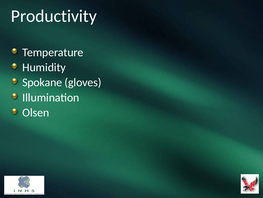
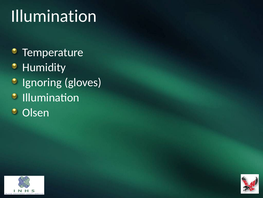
Productivity: Productivity -> Illumination (54, 16)
Spokane: Spokane -> Ignoring (42, 82)
